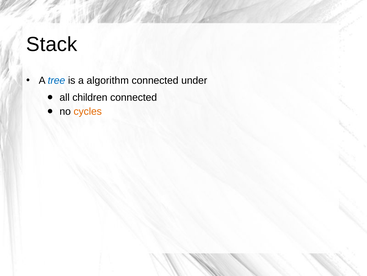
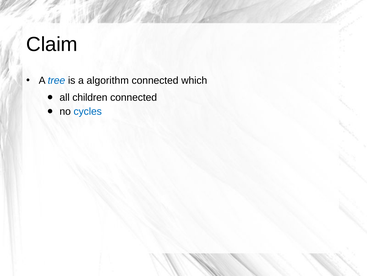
Stack: Stack -> Claim (52, 44)
under: under -> which (194, 80)
cycles colour: orange -> blue (88, 111)
